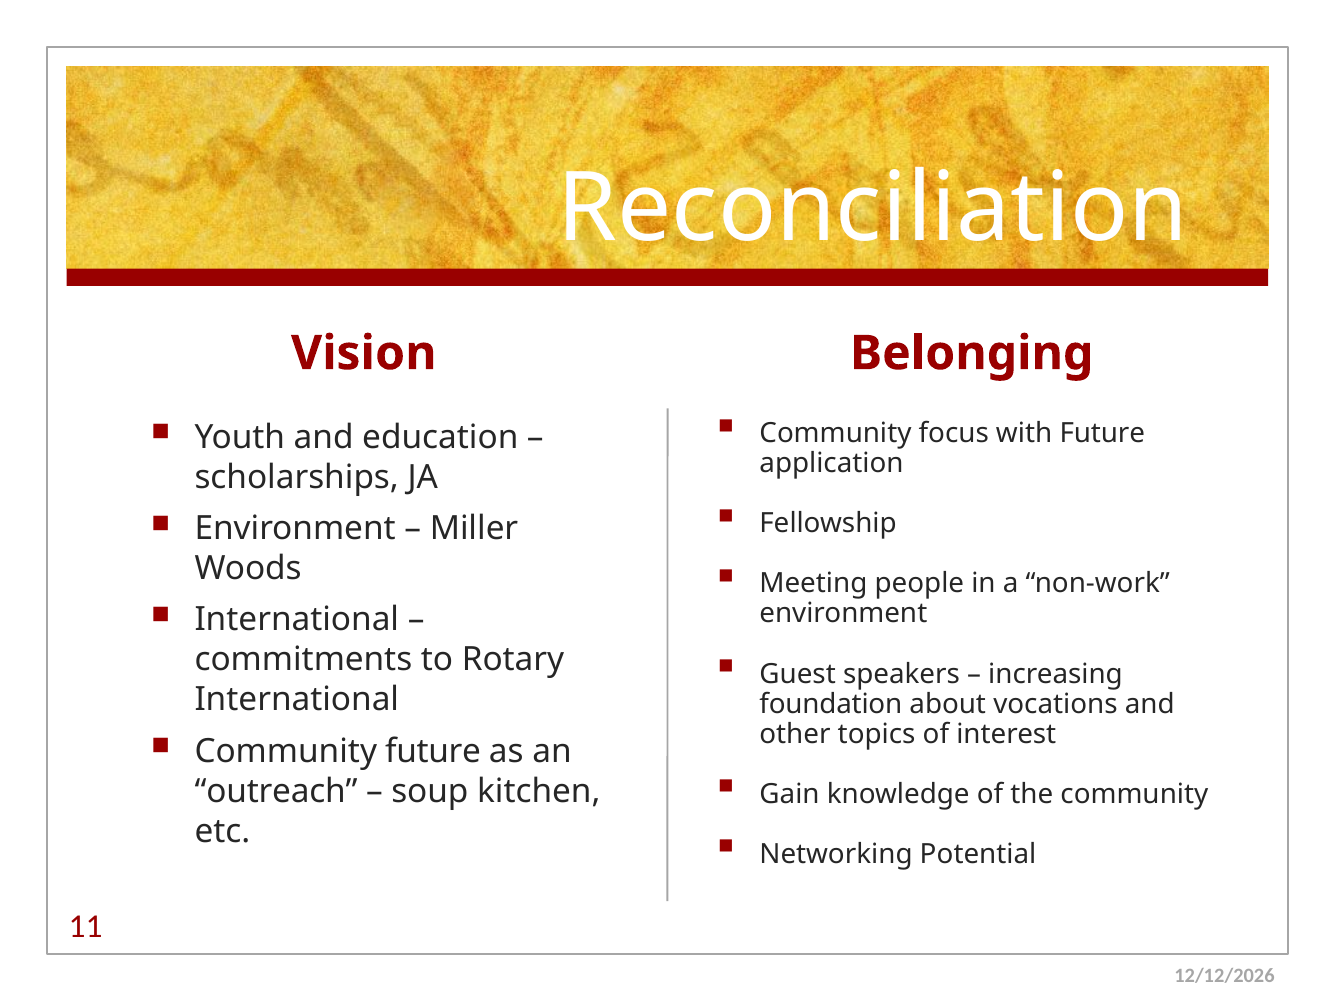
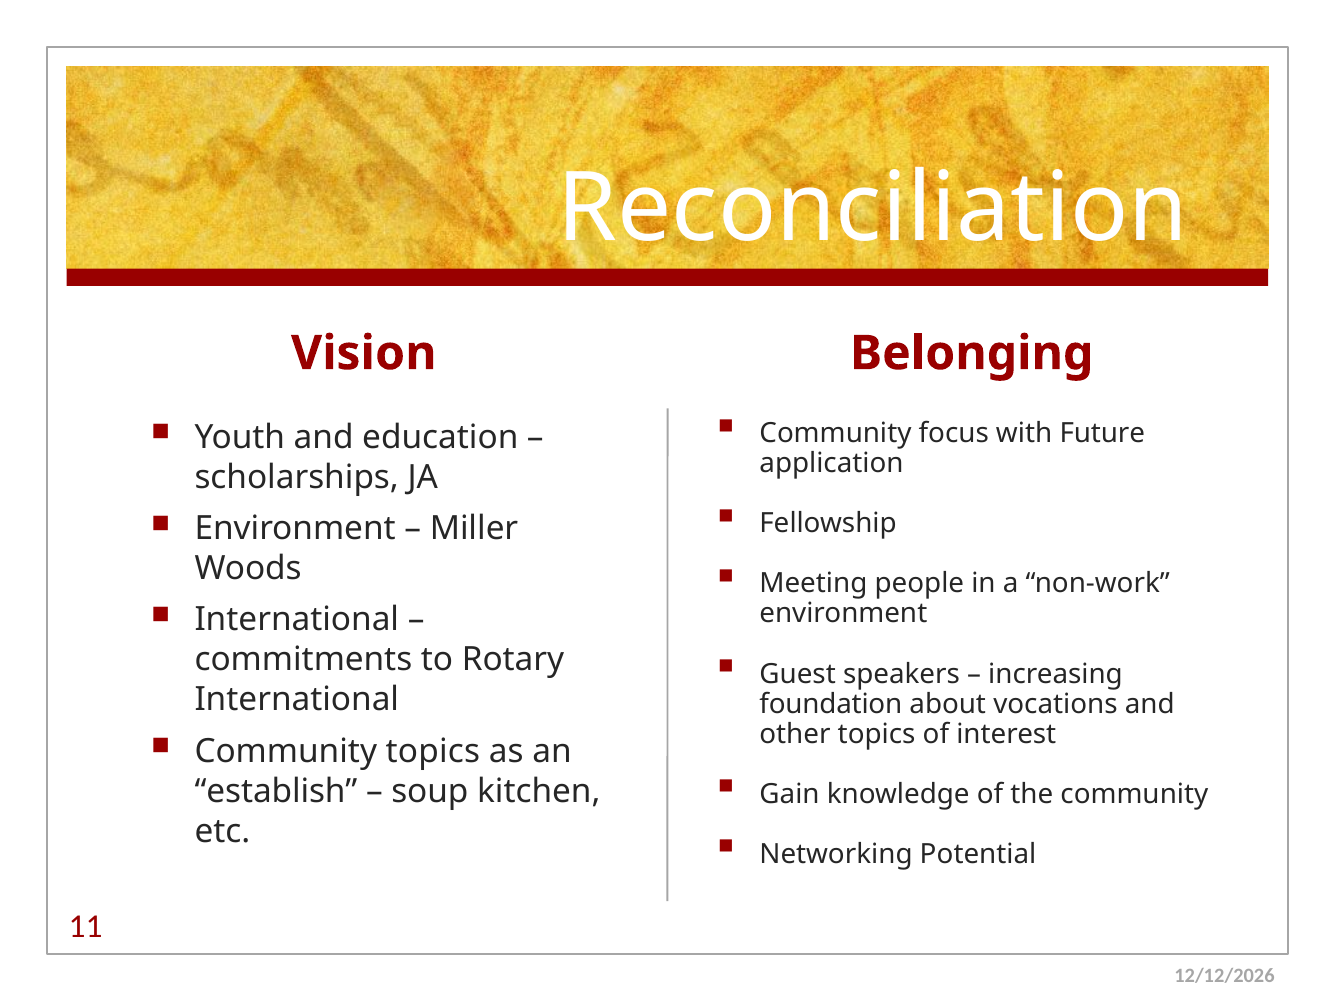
Community future: future -> topics (433, 751)
outreach: outreach -> establish (276, 791)
